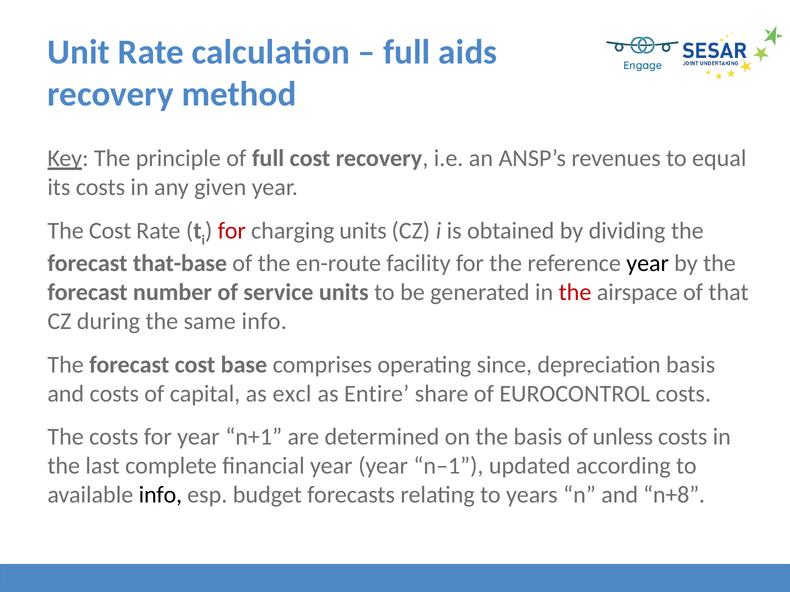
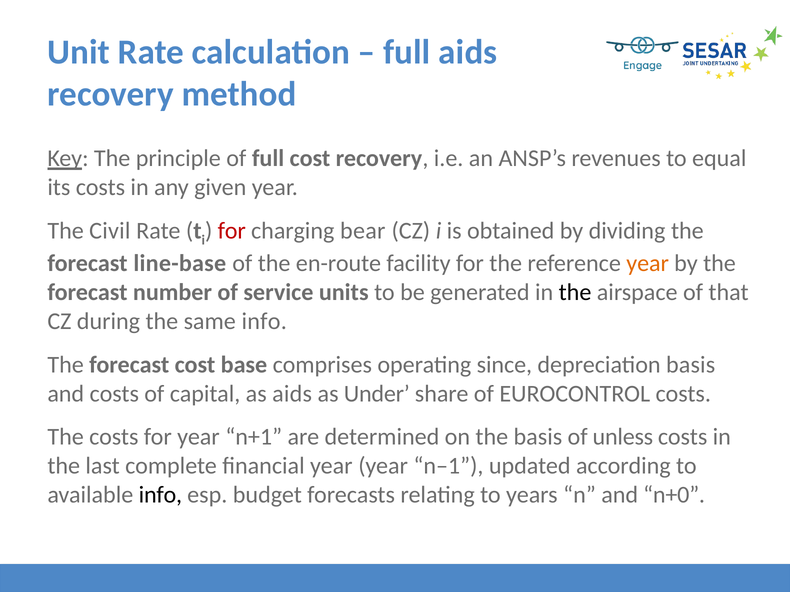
The Cost: Cost -> Civil (110, 231)
charging units: units -> bear (363, 231)
that-base: that-base -> line-base (180, 264)
year colour: black -> orange (648, 264)
the colour: red -> black (575, 293)
as excl: excl -> aids (292, 394)
Entire: Entire -> Under (377, 394)
n+8: n+8 -> n+0 (674, 495)
